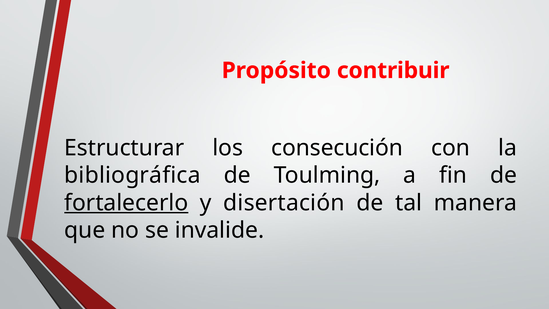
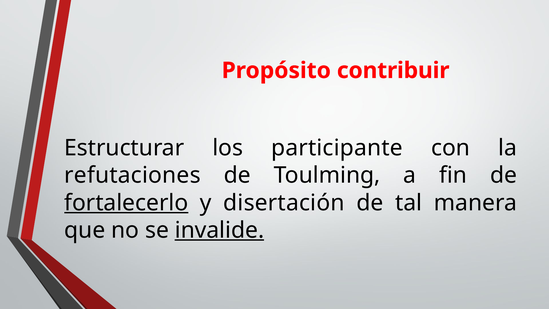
consecución: consecución -> participante (337, 148)
bibliográfica: bibliográfica -> refutaciones (132, 175)
invalide underline: none -> present (219, 230)
